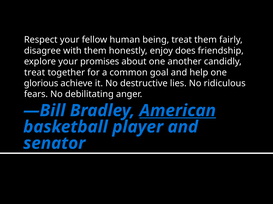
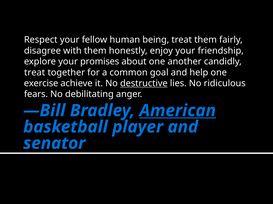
enjoy does: does -> your (185, 51)
glorious: glorious -> exercise (41, 84)
destructive underline: none -> present (144, 84)
